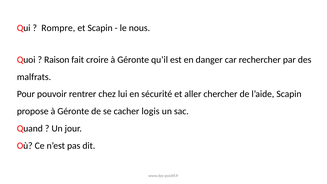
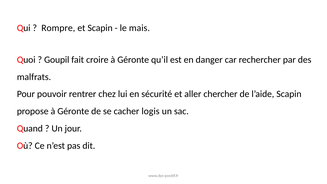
nous: nous -> mais (139, 28)
Raison: Raison -> Goupil (57, 60)
